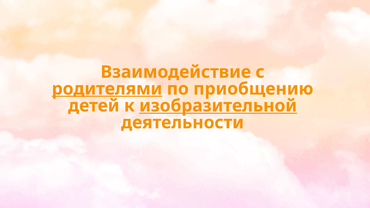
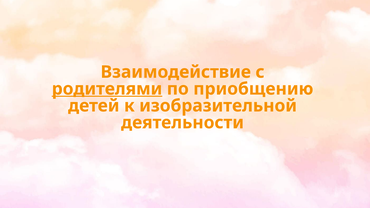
изобразительной underline: present -> none (218, 106)
